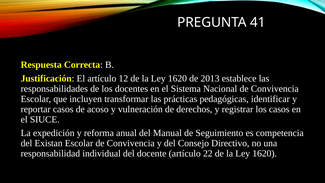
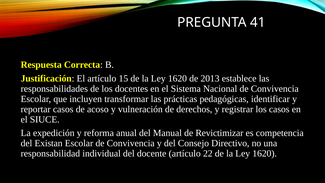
12: 12 -> 15 (123, 78)
Seguimiento: Seguimiento -> Revictimizar (219, 133)
